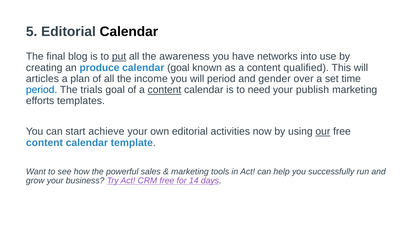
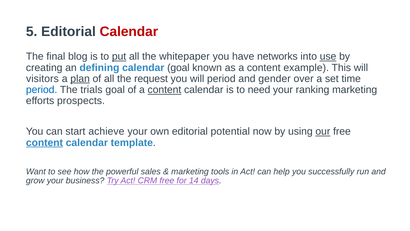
Calendar colour: black -> red (129, 32)
awareness: awareness -> whitepaper (185, 56)
use underline: none -> present (328, 56)
produce: produce -> defining (99, 68)
qualified: qualified -> example (306, 68)
articles: articles -> visitors (42, 79)
plan underline: none -> present (80, 79)
income: income -> request (151, 79)
publish: publish -> ranking (313, 90)
templates: templates -> prospects (81, 101)
activities: activities -> potential (230, 131)
content underline: none -> present (44, 142)
